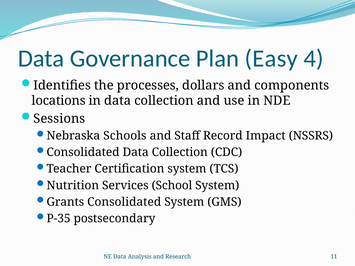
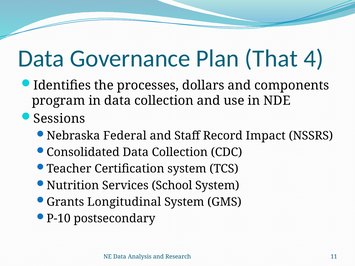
Easy: Easy -> That (271, 59)
locations: locations -> program (59, 101)
Schools: Schools -> Federal (125, 136)
Grants Consolidated: Consolidated -> Longitudinal (124, 202)
P-35: P-35 -> P-10 (59, 219)
